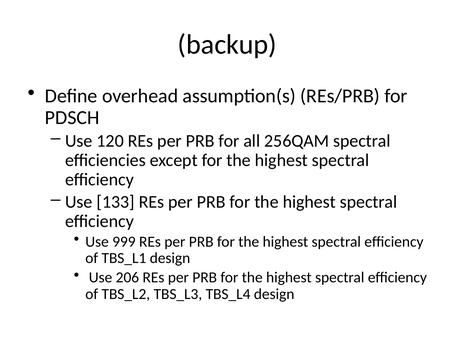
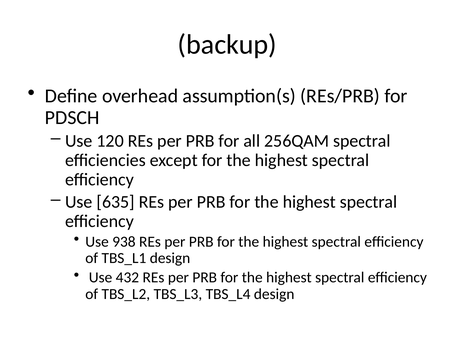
133: 133 -> 635 (116, 202)
999: 999 -> 938 (124, 242)
206: 206 -> 432 (127, 278)
